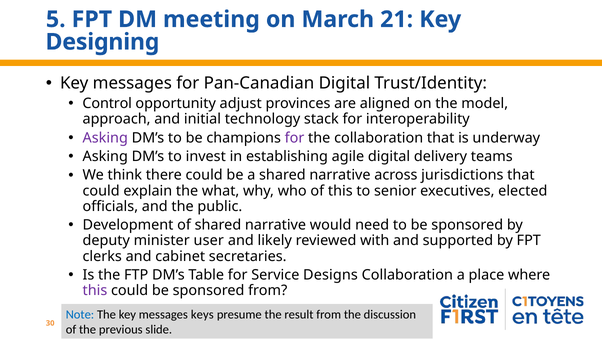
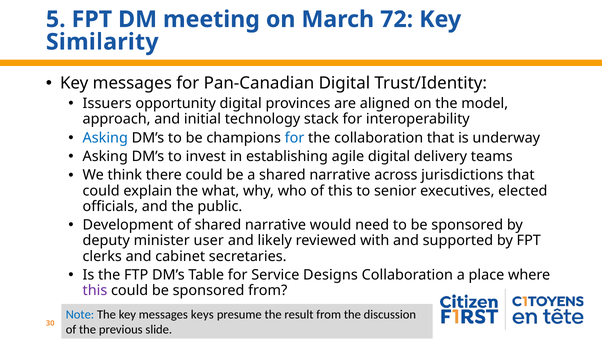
21: 21 -> 72 (397, 19)
Designing: Designing -> Similarity (102, 42)
Control: Control -> Issuers (107, 103)
opportunity adjust: adjust -> digital (241, 103)
Asking colour: purple -> blue (105, 138)
for colour: purple -> blue (295, 138)
